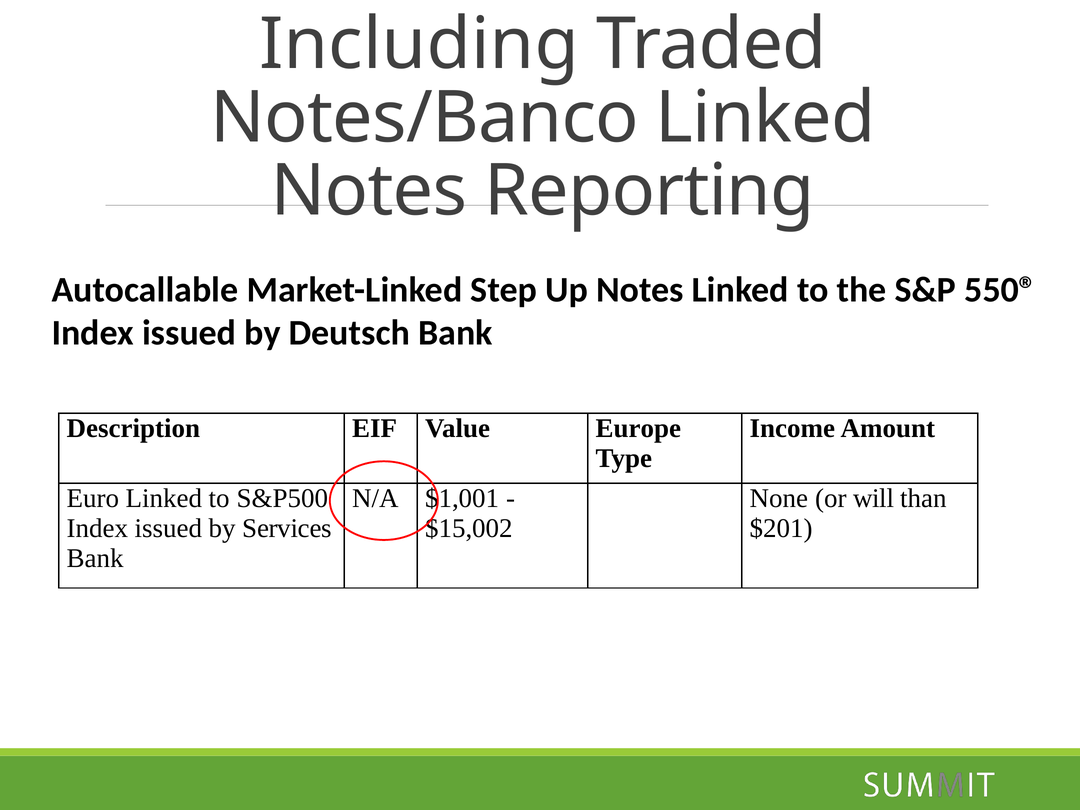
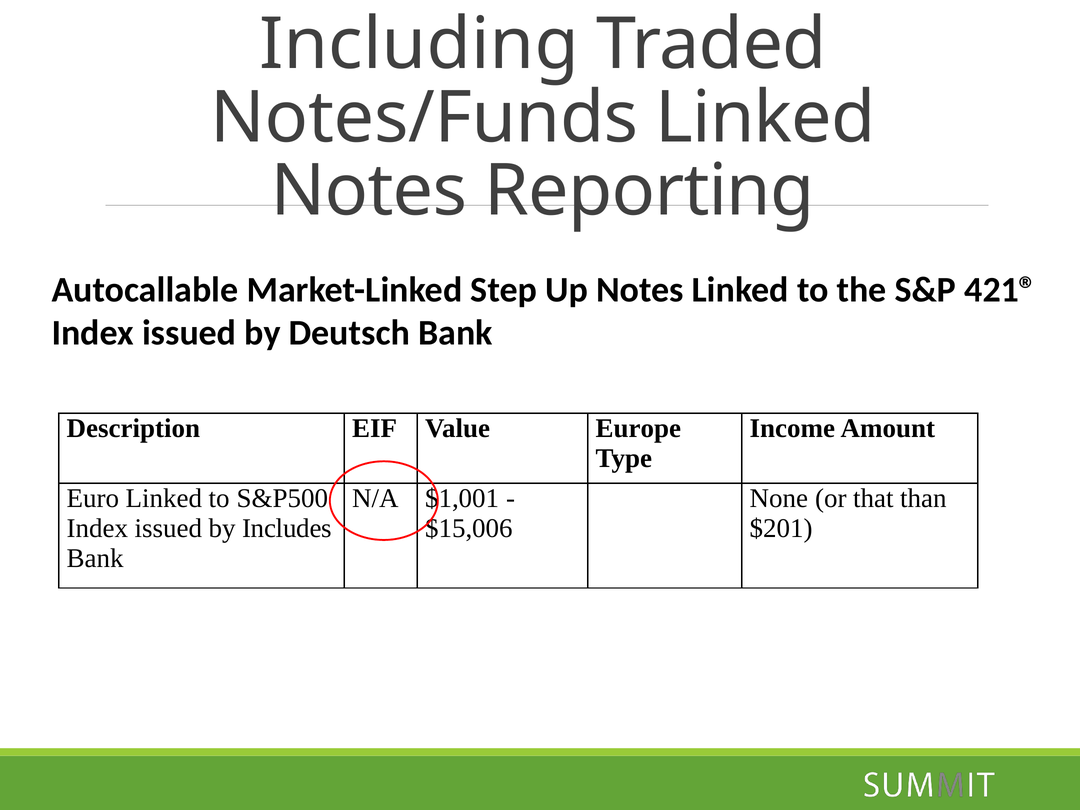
Notes/Banco: Notes/Banco -> Notes/Funds (424, 118)
550®: 550® -> 421® (1001, 290)
will: will -> that (873, 498)
Services: Services -> Includes (287, 528)
$15,002: $15,002 -> $15,006 (469, 528)
